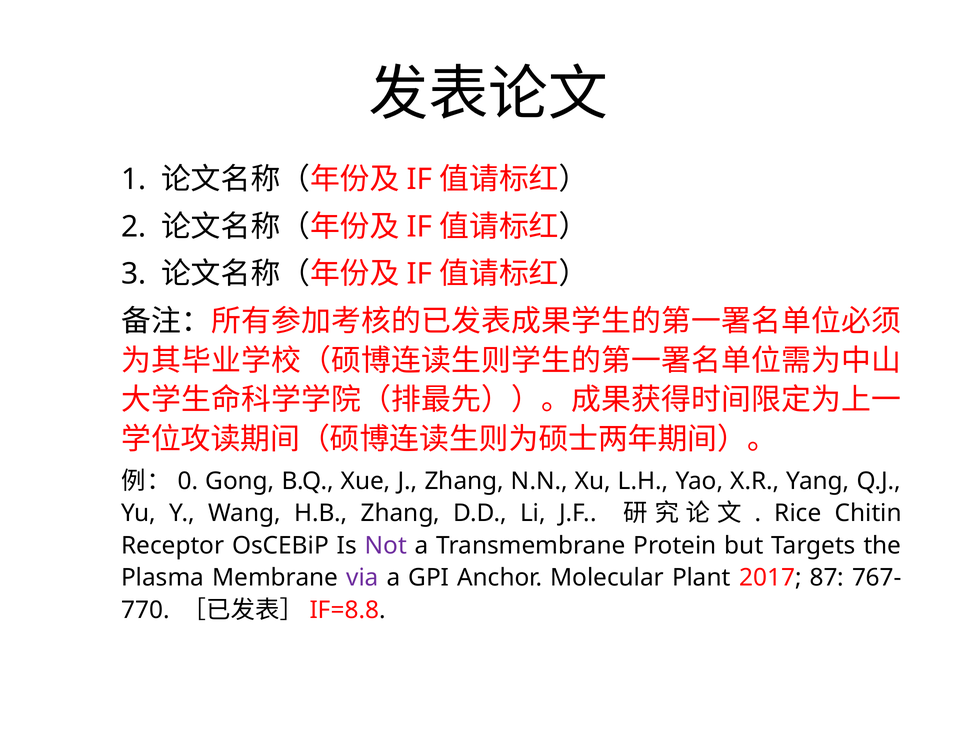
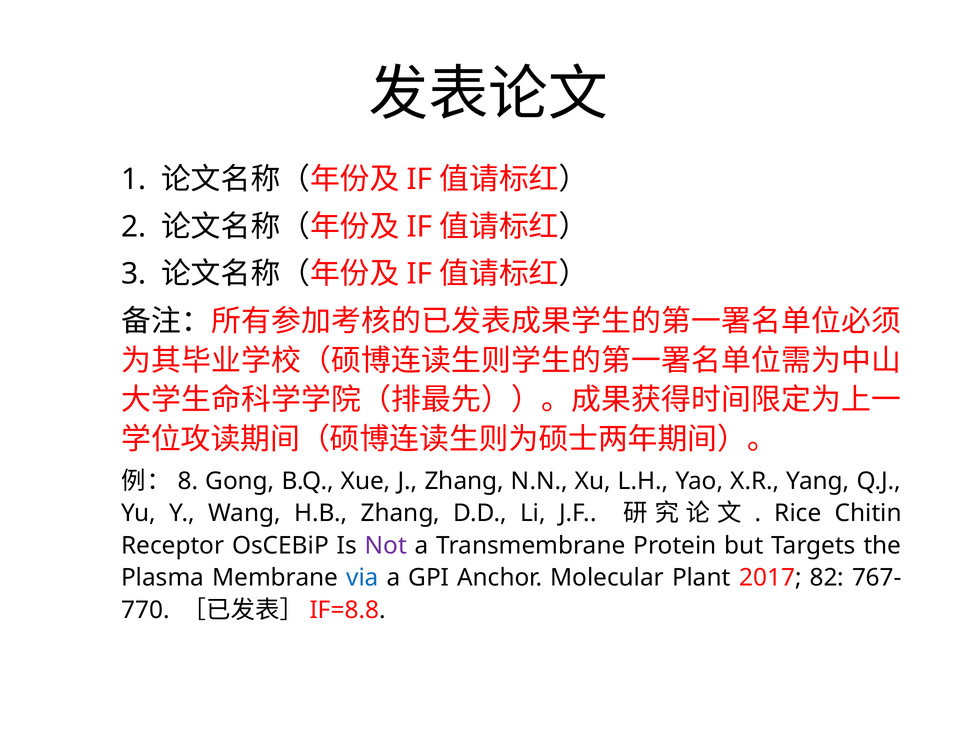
0: 0 -> 8 (188, 481)
via colour: purple -> blue (362, 578)
87: 87 -> 82 (827, 578)
